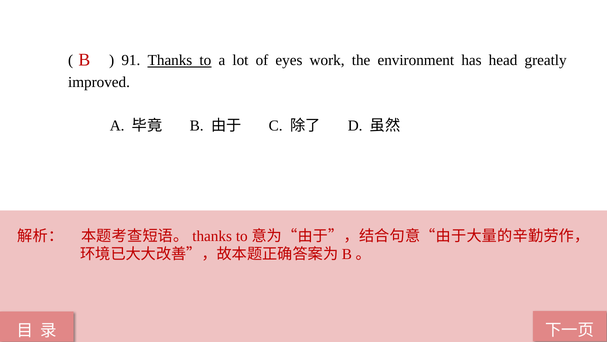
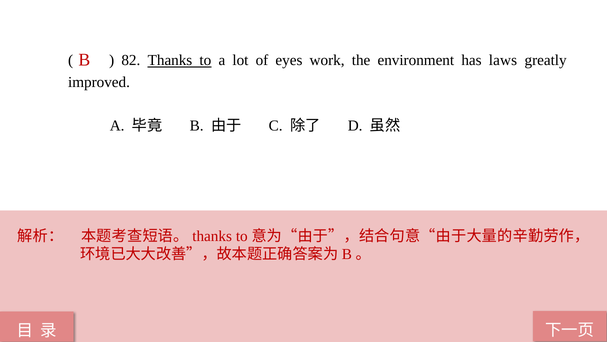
91: 91 -> 82 (131, 60)
head: head -> laws (503, 60)
